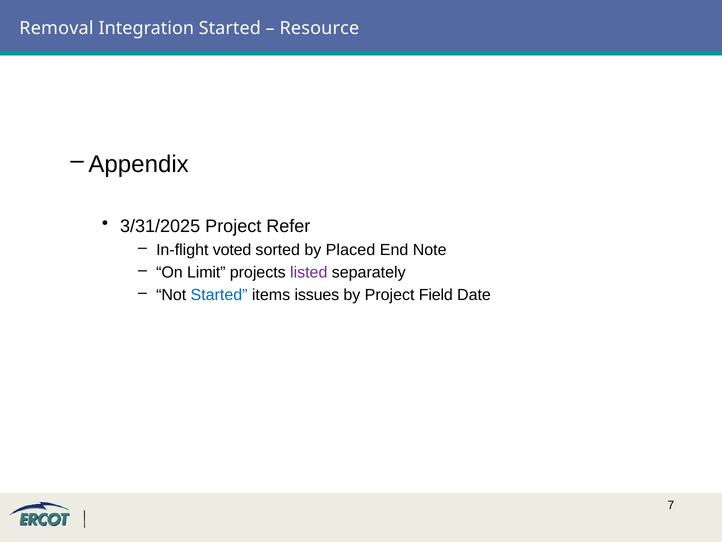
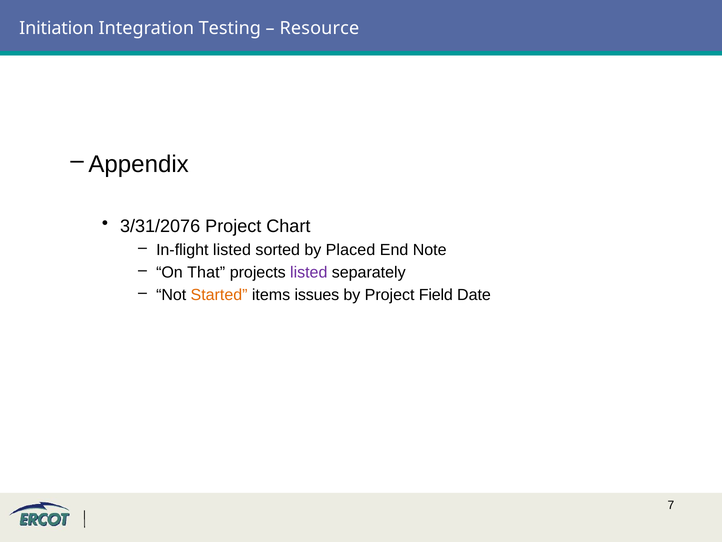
Removal: Removal -> Initiation (57, 28)
Integration Started: Started -> Testing (230, 28)
3/31/2025: 3/31/2025 -> 3/31/2076 (160, 226)
Refer: Refer -> Chart (288, 226)
In-flight voted: voted -> listed (232, 250)
Limit: Limit -> That (206, 272)
Started colour: blue -> orange (219, 295)
